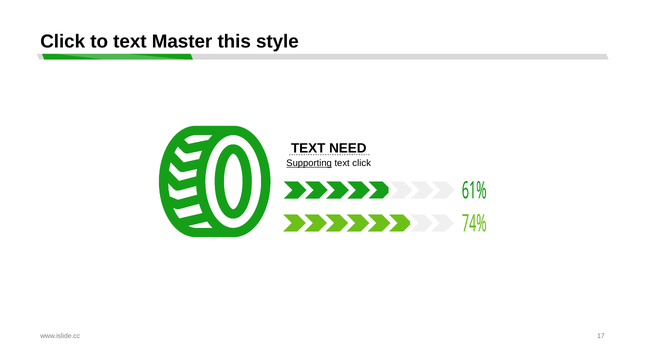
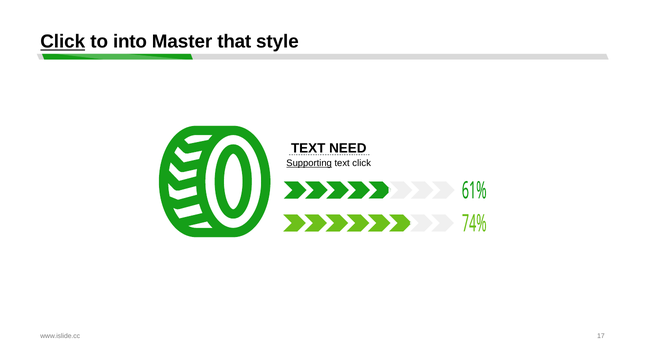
Click underline: none -> present (63, 42)
to text: text -> into (130, 42)
this: this -> that (234, 42)
